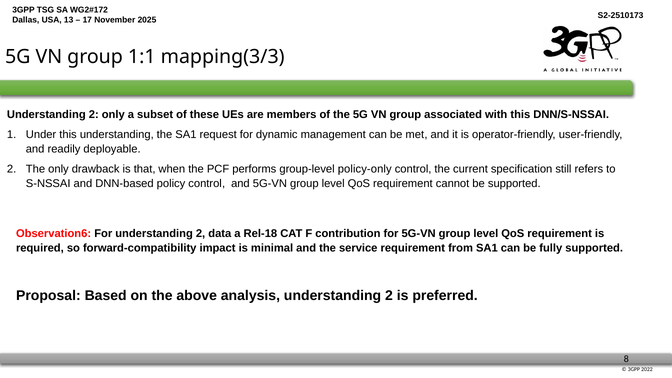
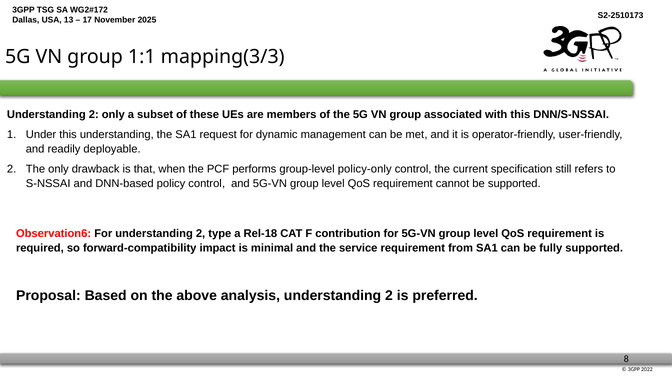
data: data -> type (220, 234)
